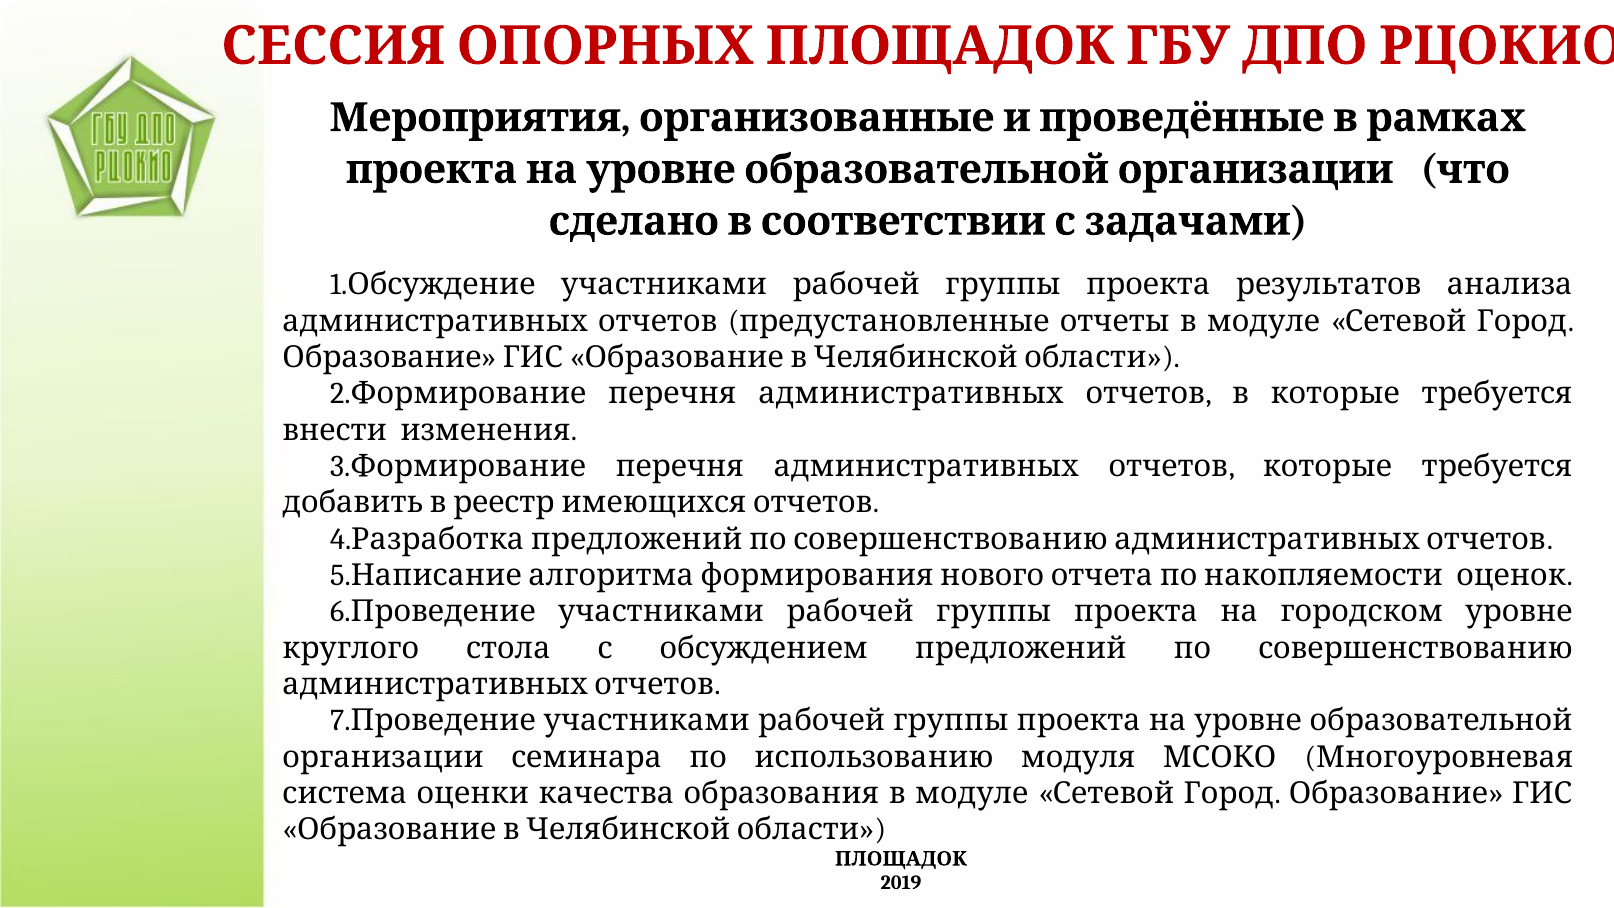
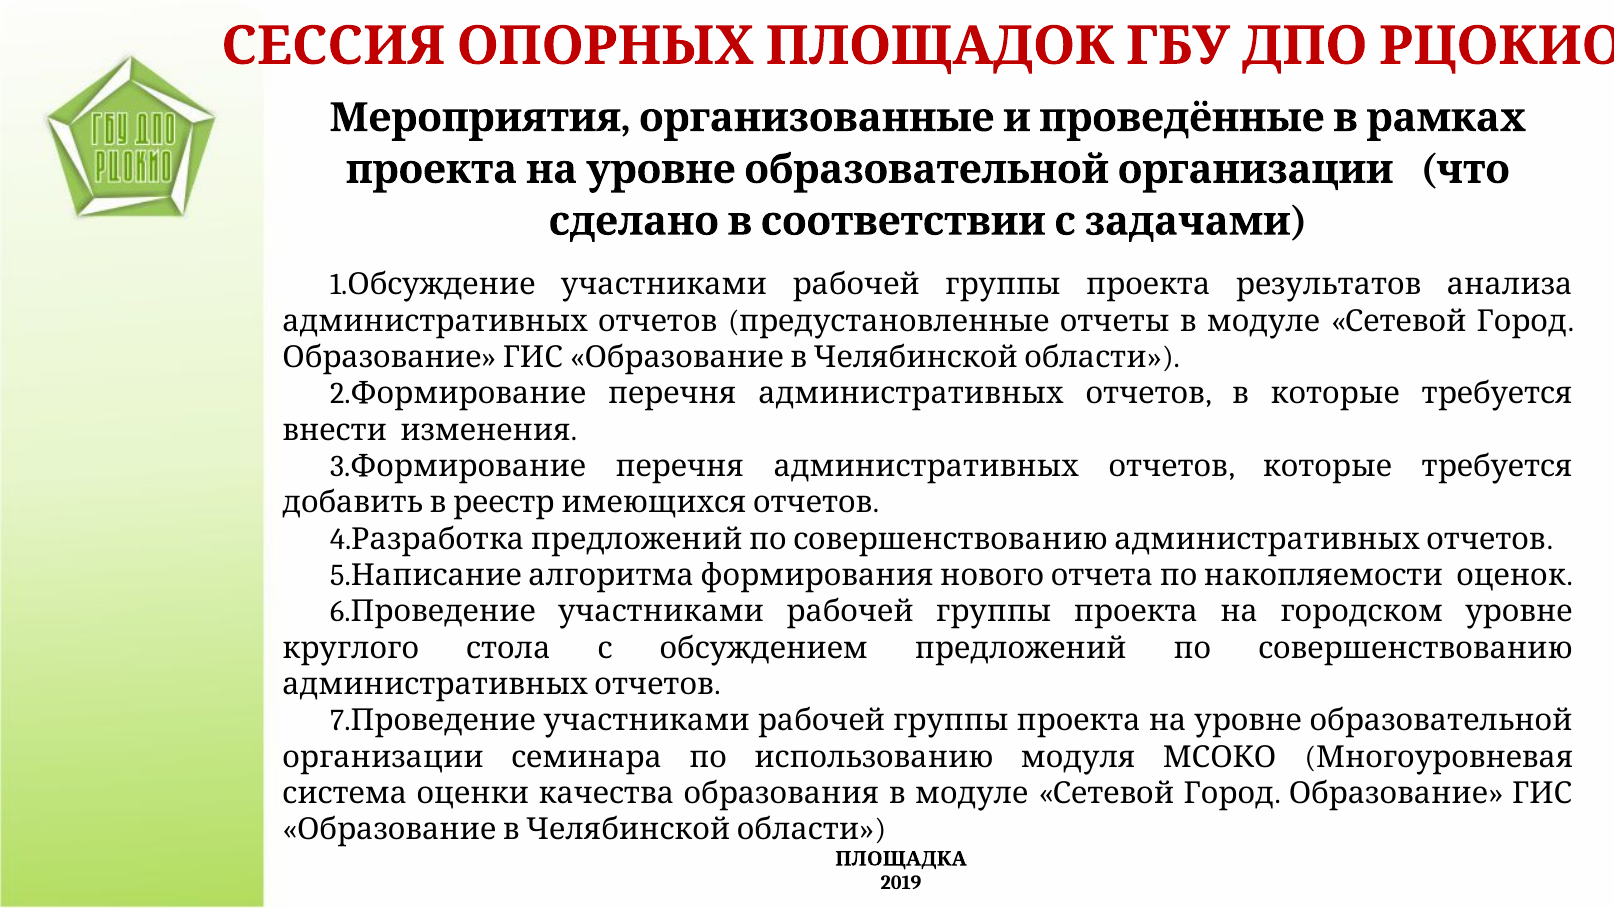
ПЛОЩАДОК: ПЛОЩАДОК -> ПЛОЩАДКА (901, 859)
